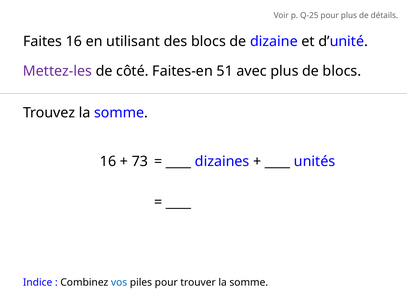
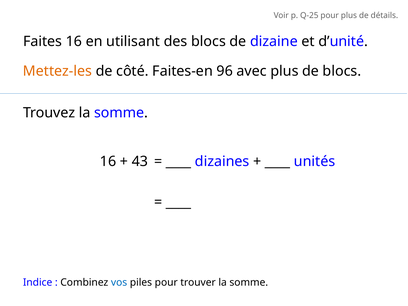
Mettez-les colour: purple -> orange (58, 71)
51: 51 -> 96 (225, 71)
73: 73 -> 43 (140, 161)
